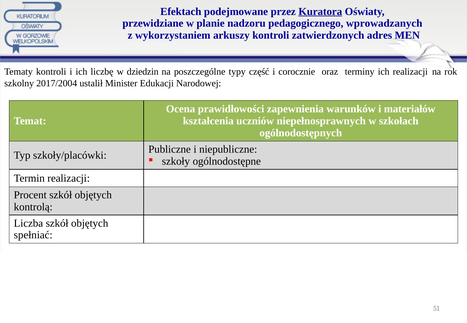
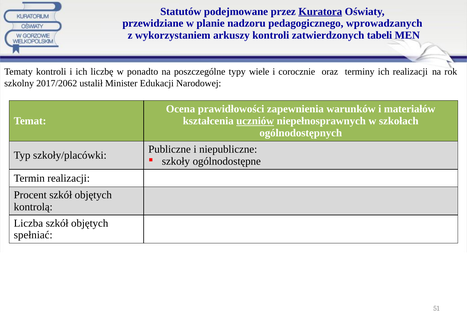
Efektach: Efektach -> Statutów (181, 12)
adres: adres -> tabeli (380, 35)
dziedzin: dziedzin -> ponadto (143, 72)
część: część -> wiele (259, 72)
2017/2004: 2017/2004 -> 2017/2062 (57, 83)
uczniów underline: none -> present (255, 121)
